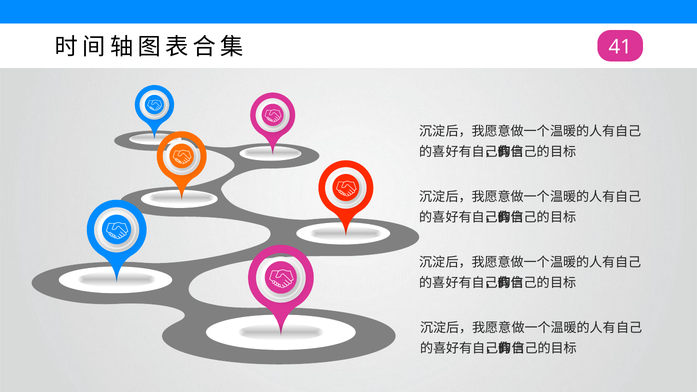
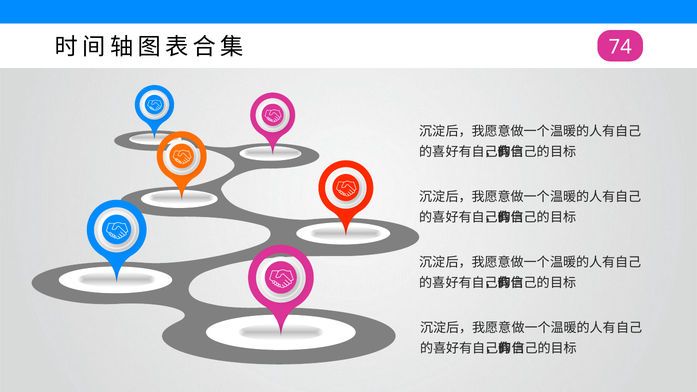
41: 41 -> 74 (620, 47)
